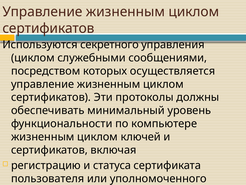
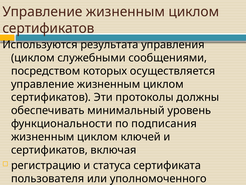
секретного: секретного -> результата (109, 45)
компьютере: компьютере -> подписания (164, 123)
